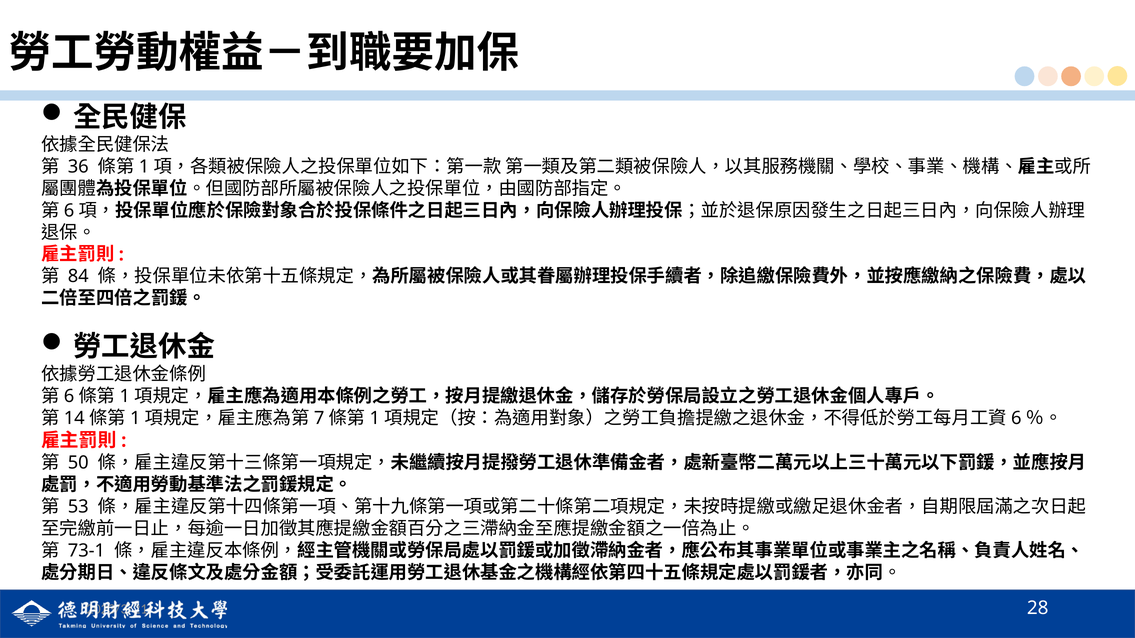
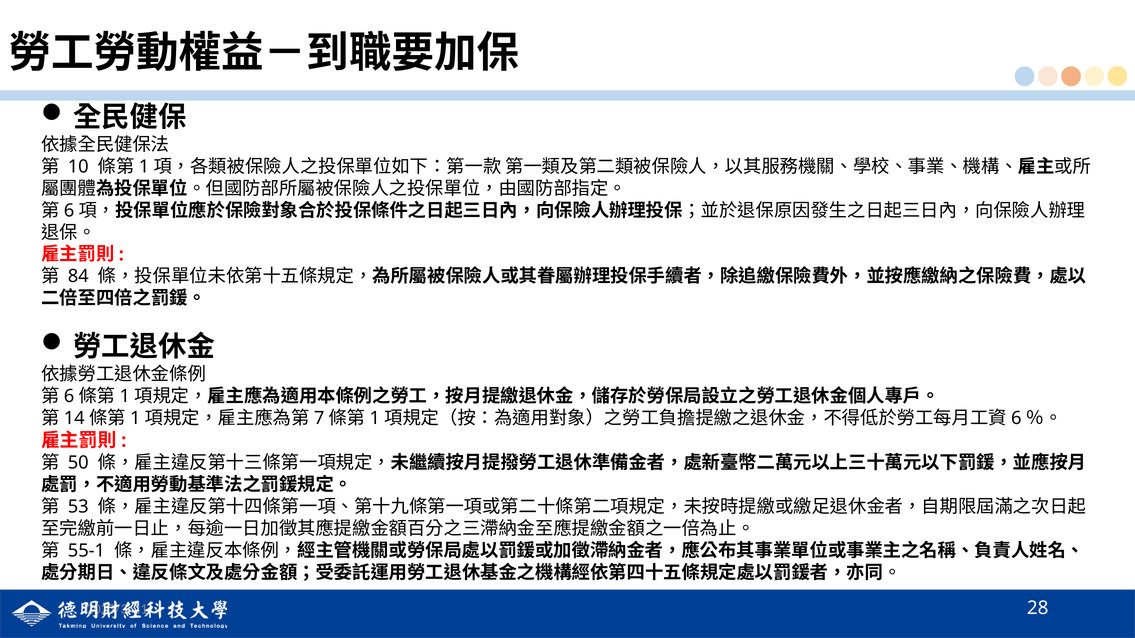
36: 36 -> 10 (78, 167)
73-1: 73-1 -> 55-1 (86, 551)
